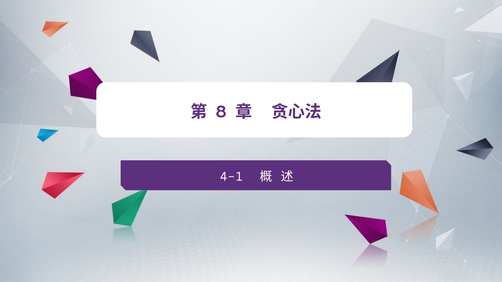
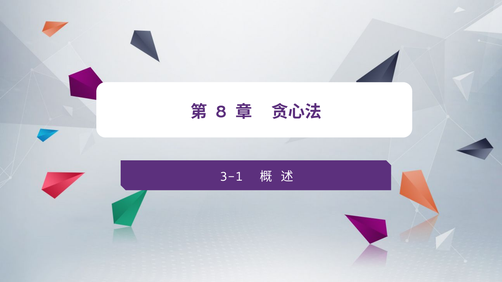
4-1: 4-1 -> 3-1 (231, 177)
